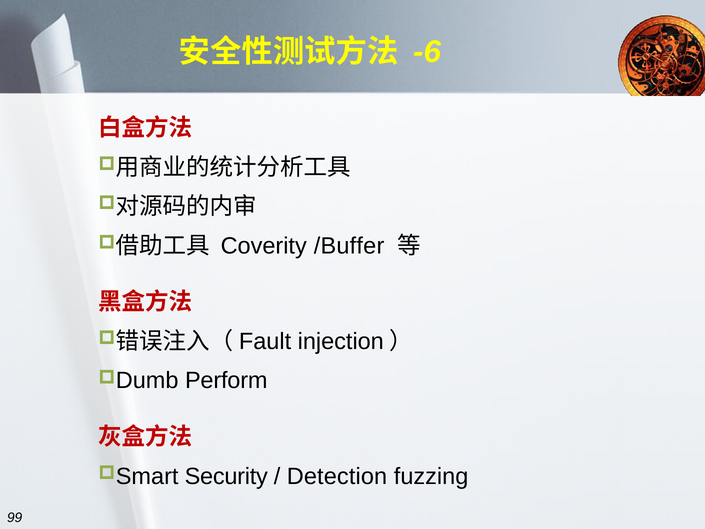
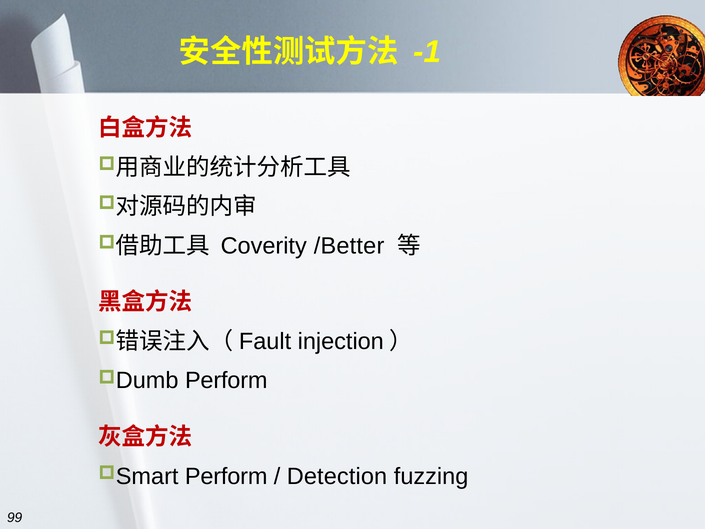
-6: -6 -> -1 (427, 52)
/Buffer: /Buffer -> /Better (349, 246)
Security: Security -> Perform (226, 476)
